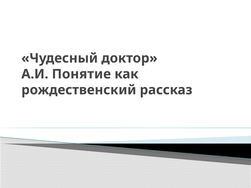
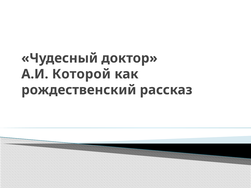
Понятие: Понятие -> Которой (81, 74)
